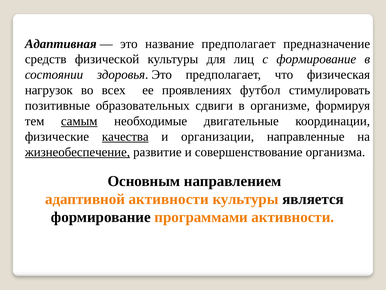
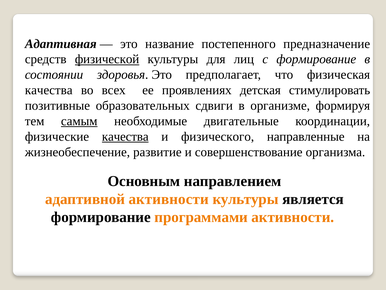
название предполагает: предполагает -> постепенного (239, 44)
физической underline: none -> present (107, 59)
нагрузок: нагрузок -> качества (49, 90)
футбол: футбол -> детская (260, 90)
организации: организации -> физического (218, 136)
жизнеобеспечение underline: present -> none (77, 152)
